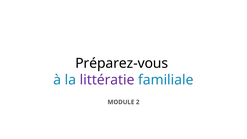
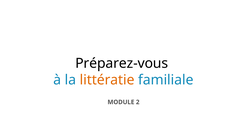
littératie colour: purple -> orange (107, 80)
